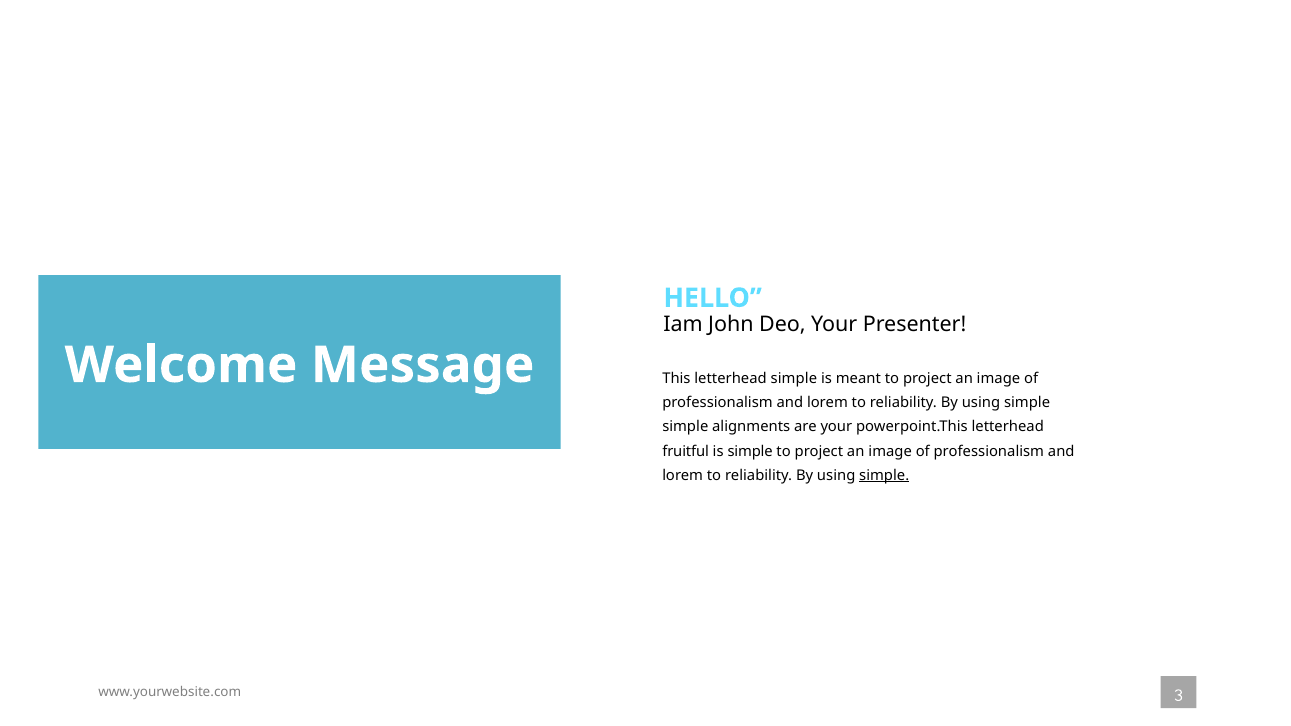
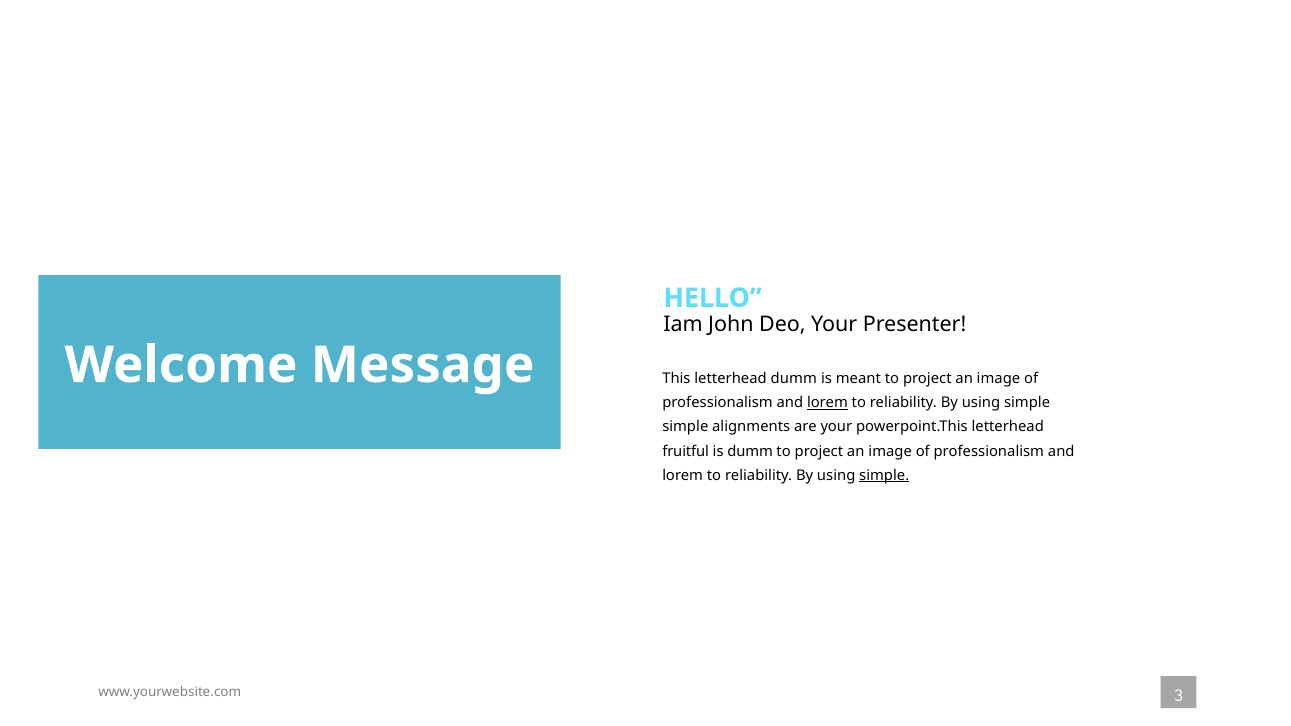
letterhead simple: simple -> dumm (794, 379)
lorem underline: none -> present (827, 403)
is simple: simple -> dumm (750, 451)
